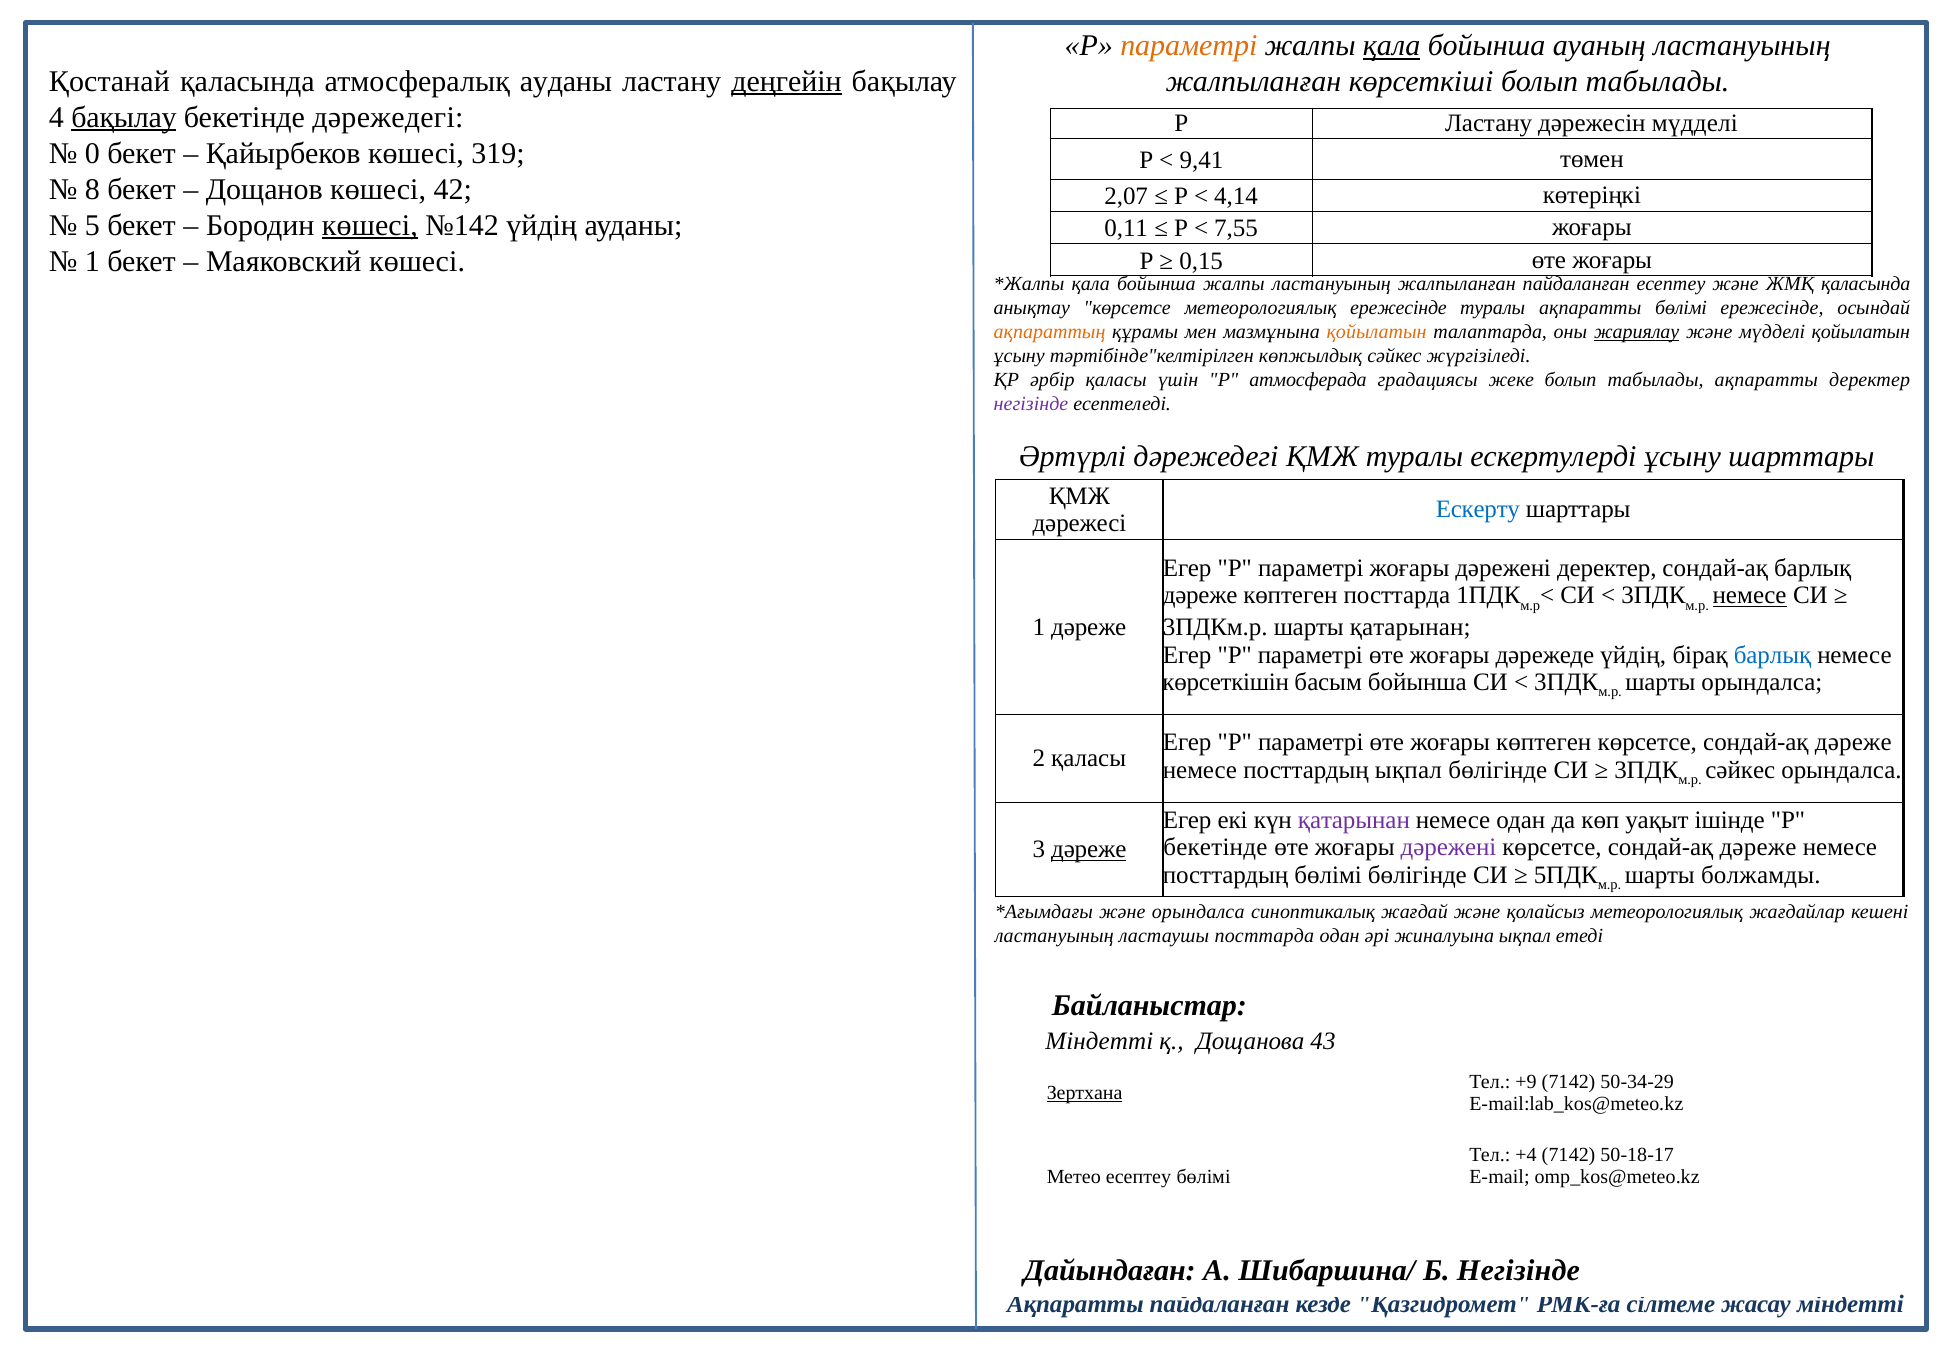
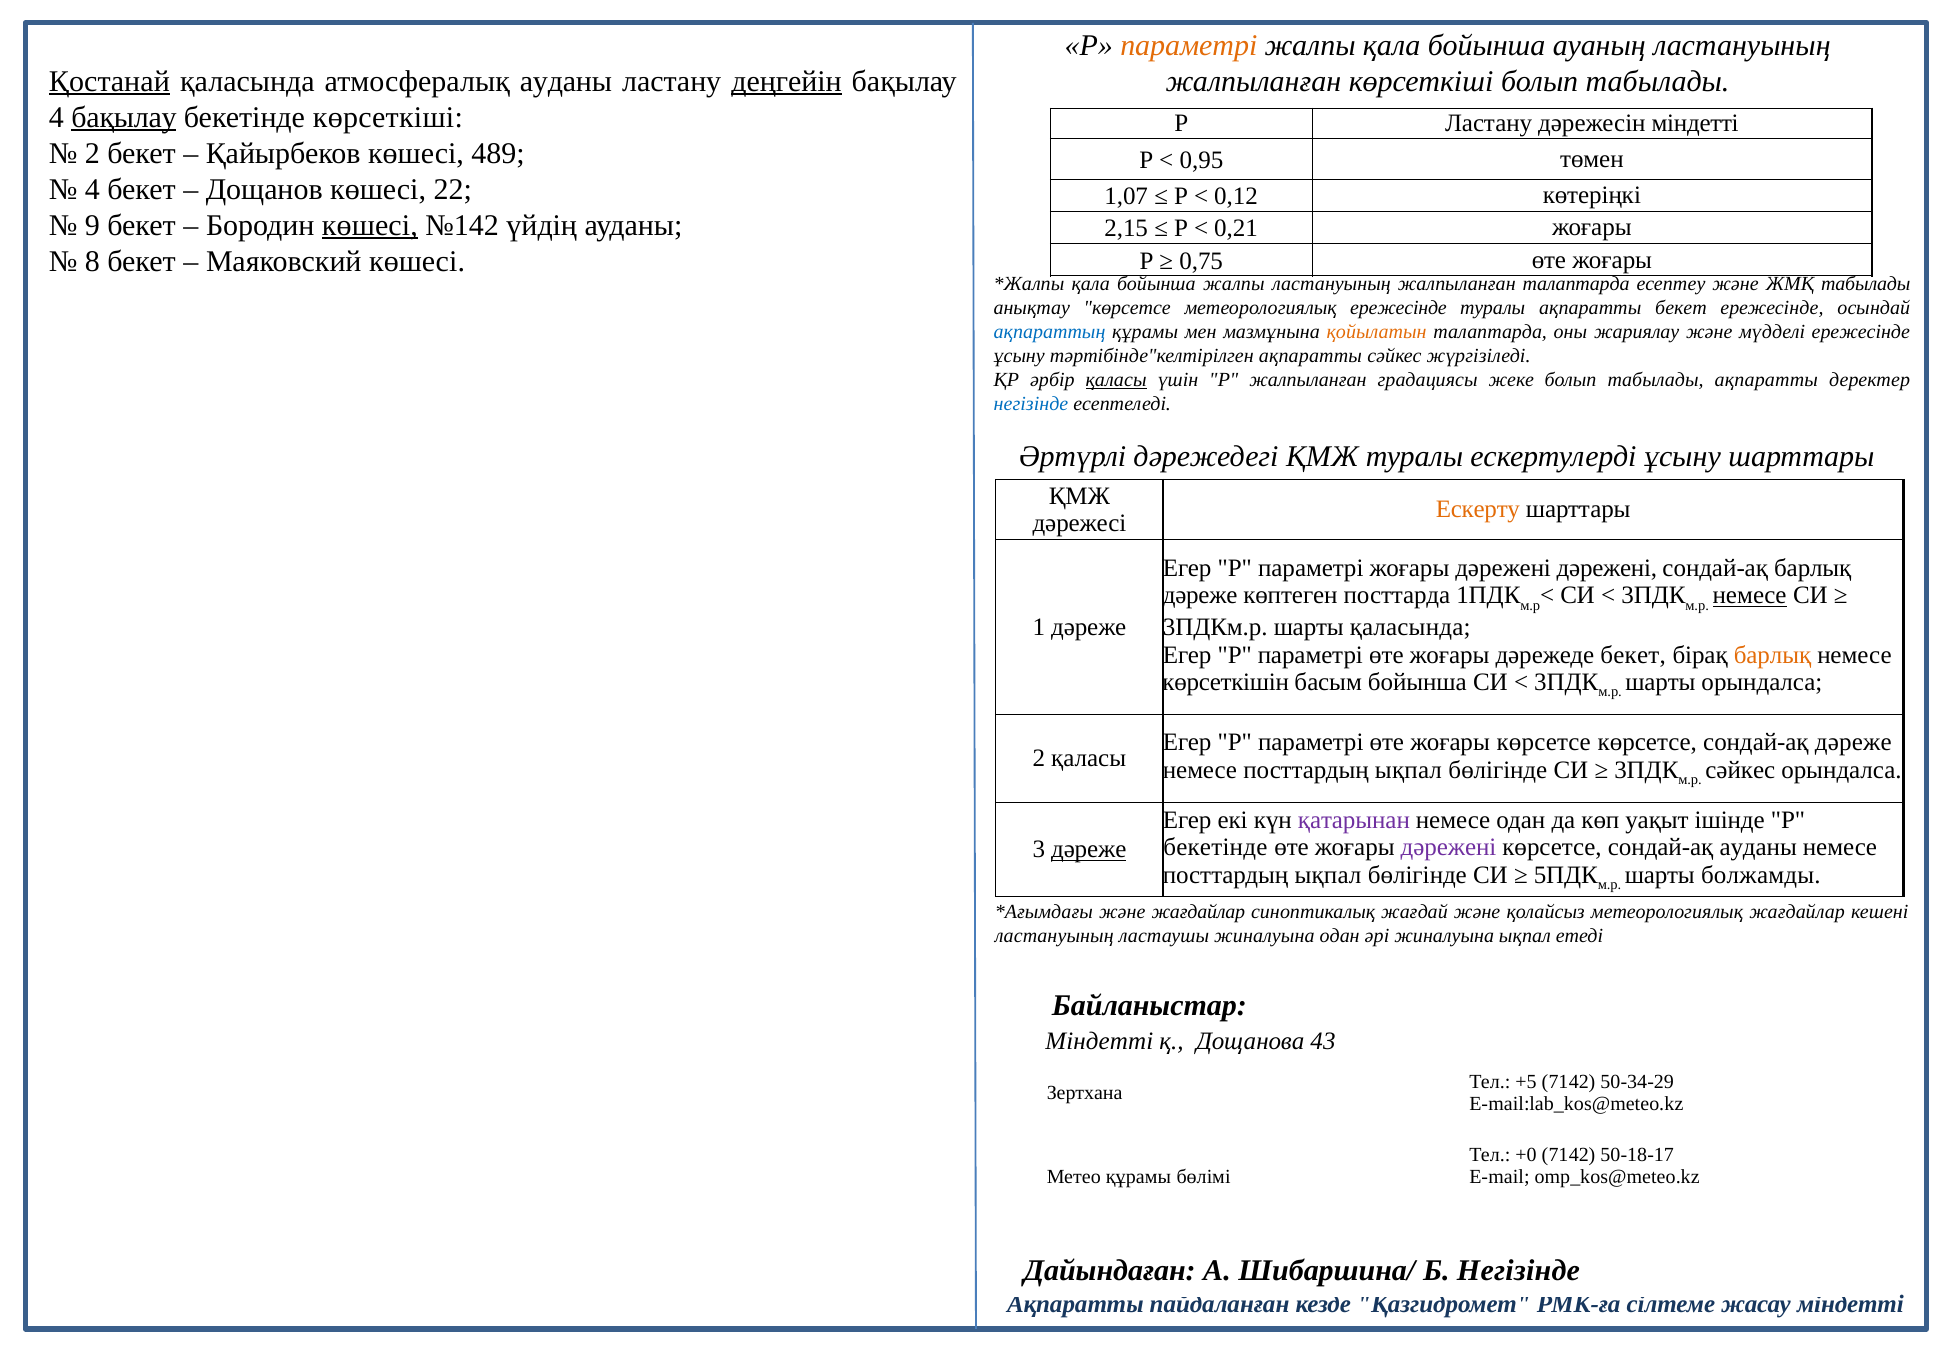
қала underline: present -> none (1392, 46)
Қостанай underline: none -> present (109, 81)
бекетінде дәрежедегі: дәрежедегі -> көрсеткіші (388, 117)
дәрежесін мүдделі: мүдделі -> міндетті (1695, 123)
0: 0 -> 2 (92, 153)
319: 319 -> 489 (498, 153)
9,41: 9,41 -> 0,95 (1201, 160)
8: 8 -> 4 (92, 189)
42: 42 -> 22 (453, 189)
2,07: 2,07 -> 1,07 (1126, 196)
4,14: 4,14 -> 0,12 (1236, 196)
5: 5 -> 9 (92, 225)
0,11: 0,11 -> 2,15 (1126, 229)
7,55: 7,55 -> 0,21 (1236, 229)
1: 1 -> 8 (92, 261)
0,15: 0,15 -> 0,75 (1201, 261)
жалпыланған пайдаланған: пайдаланған -> талаптарда (1576, 284)
ЖМҚ қаласында: қаласында -> табылады (1866, 284)
ақпаратты бөлімі: бөлімі -> бекет (1681, 308)
ақпараттың colour: orange -> blue (1050, 332)
жариялау underline: present -> none (1637, 332)
мүдделі қойылатын: қойылатын -> ережесінде (1861, 332)
тәртібінде"келтірілген көпжылдық: көпжылдық -> ақпаратты (1310, 356)
қаласы underline: none -> present (1116, 380)
Р атмосферада: атмосферада -> жалпыланған (1308, 380)
негізінде colour: purple -> blue (1031, 404)
Ескерту colour: blue -> orange (1478, 509)
дәрежені деректер: деректер -> дәрежені (1607, 568)
шарты қатарынан: қатарынан -> қаласында (1410, 627)
дәрежеде үйдің: үйдің -> бекет (1633, 655)
барлық colour: blue -> orange (1773, 655)
жоғары көптеген: көптеген -> көрсетсе (1544, 742)
дәреже: дәреже -> ауданы (1758, 847)
бөлімі: бөлімі -> ықпал (1328, 875)
және орындалса: орындалса -> жағдайлар (1198, 911)
ластаушы посттарда: посттарда -> жиналуына (1264, 935)
+9: +9 -> +5 (1526, 1081)
Зертхана underline: present -> none (1085, 1093)
+4: +4 -> +0 (1526, 1154)
Метео есептеу: есептеу -> құрамы (1138, 1176)
